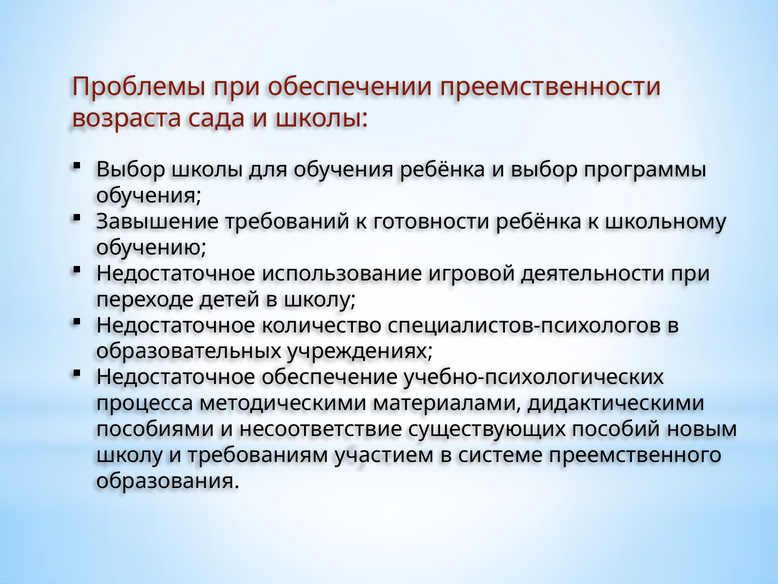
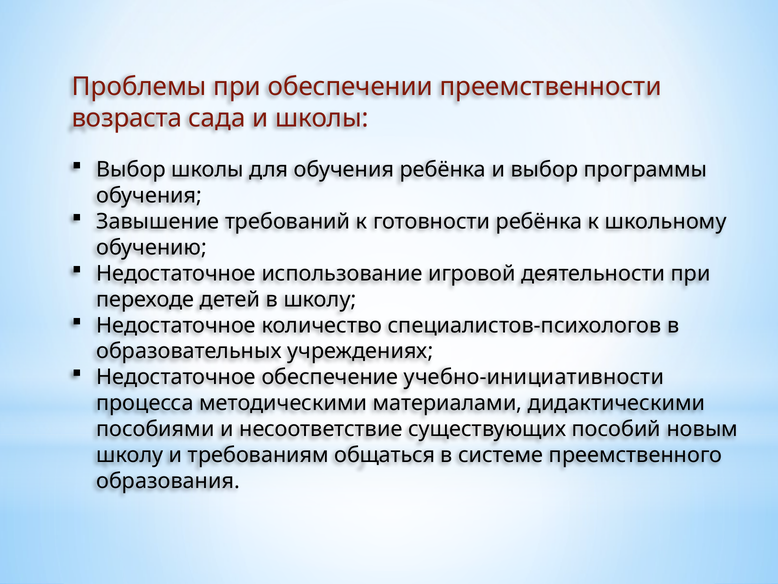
учебно-психологических: учебно-психологических -> учебно-инициативности (534, 377)
участием: участием -> общаться (385, 455)
